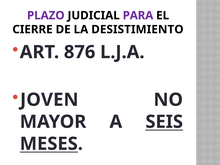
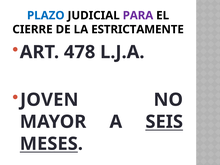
PLAZO colour: purple -> blue (46, 15)
DESISTIMIENTO: DESISTIMIENTO -> ESTRICTAMENTE (138, 29)
876: 876 -> 478 (80, 52)
